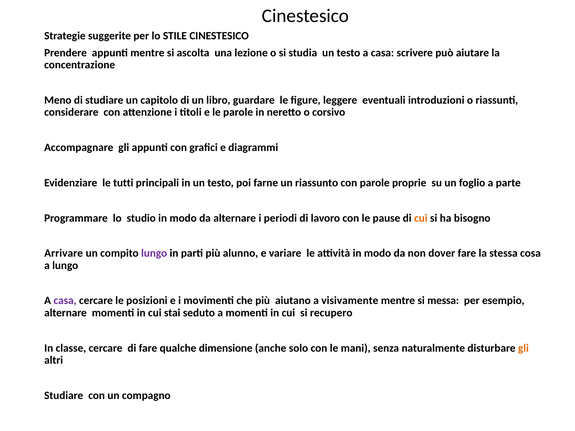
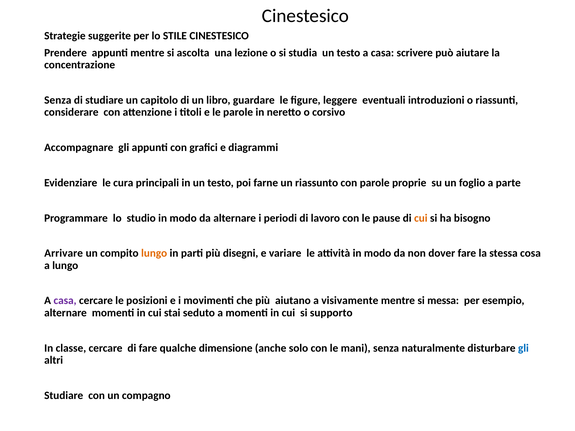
Meno: Meno -> Senza (58, 100)
tutti: tutti -> cura (123, 183)
lungo colour: purple -> orange (154, 253)
alunno: alunno -> disegni (241, 253)
recupero: recupero -> supporto (331, 313)
gli colour: orange -> blue (523, 348)
